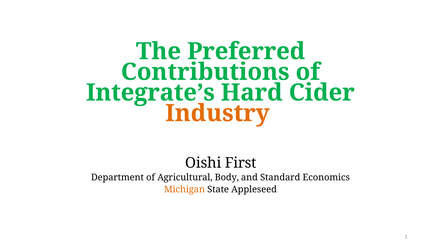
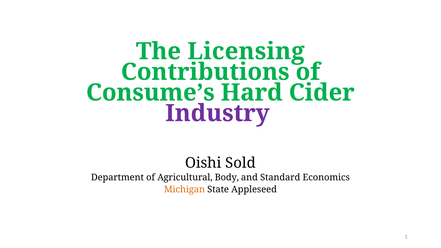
Preferred: Preferred -> Licensing (246, 51)
Integrate’s: Integrate’s -> Consume’s (150, 93)
Industry colour: orange -> purple (217, 113)
First: First -> Sold (240, 163)
